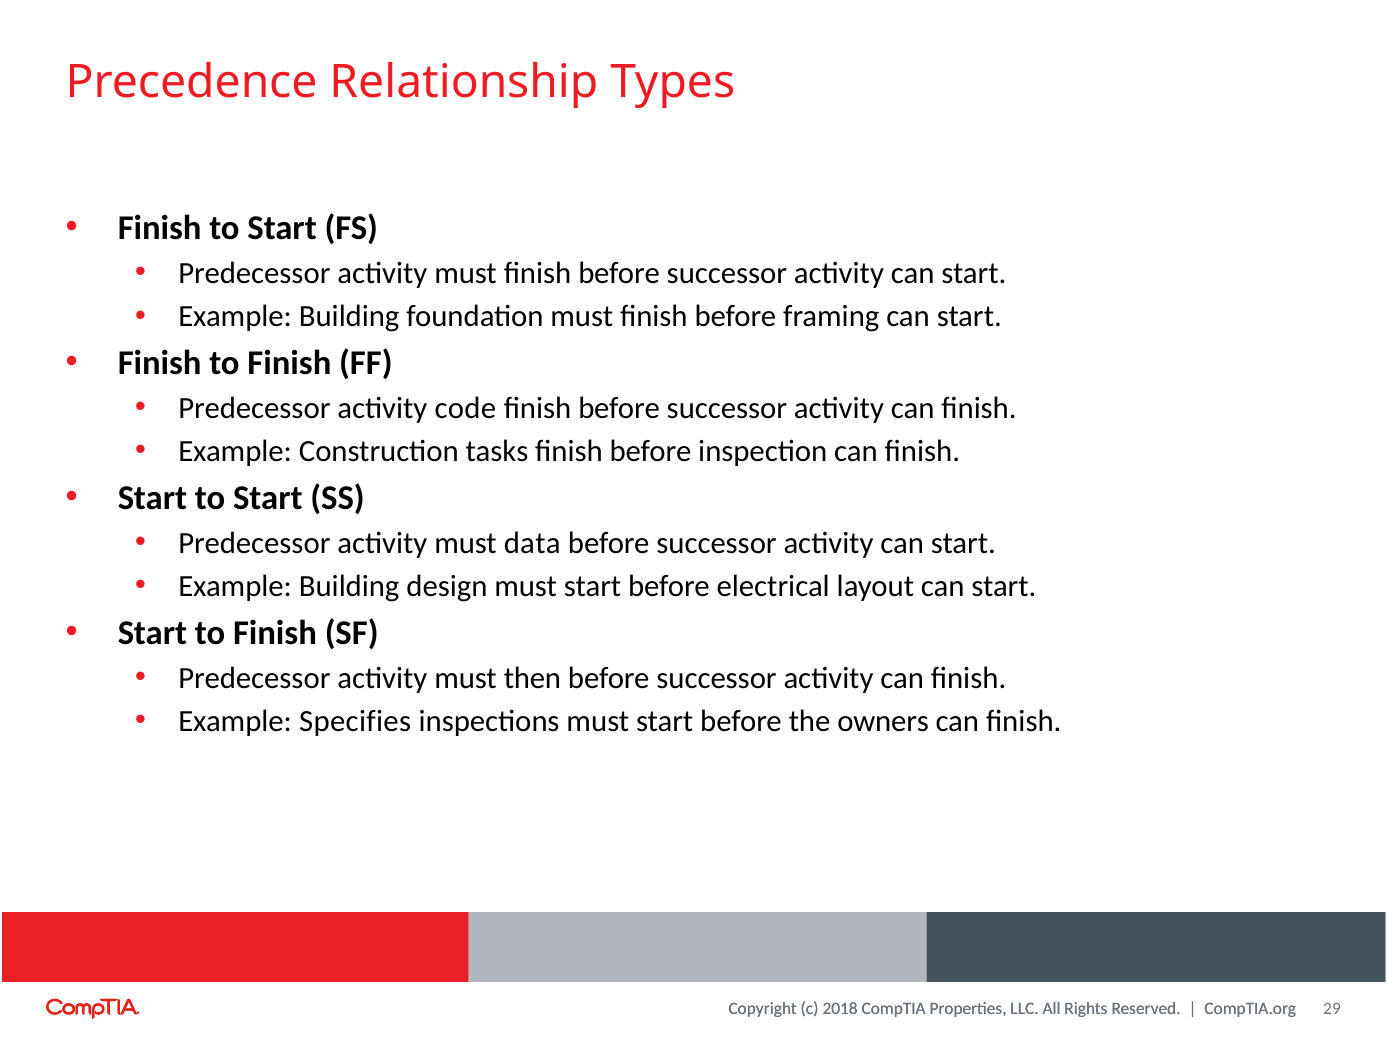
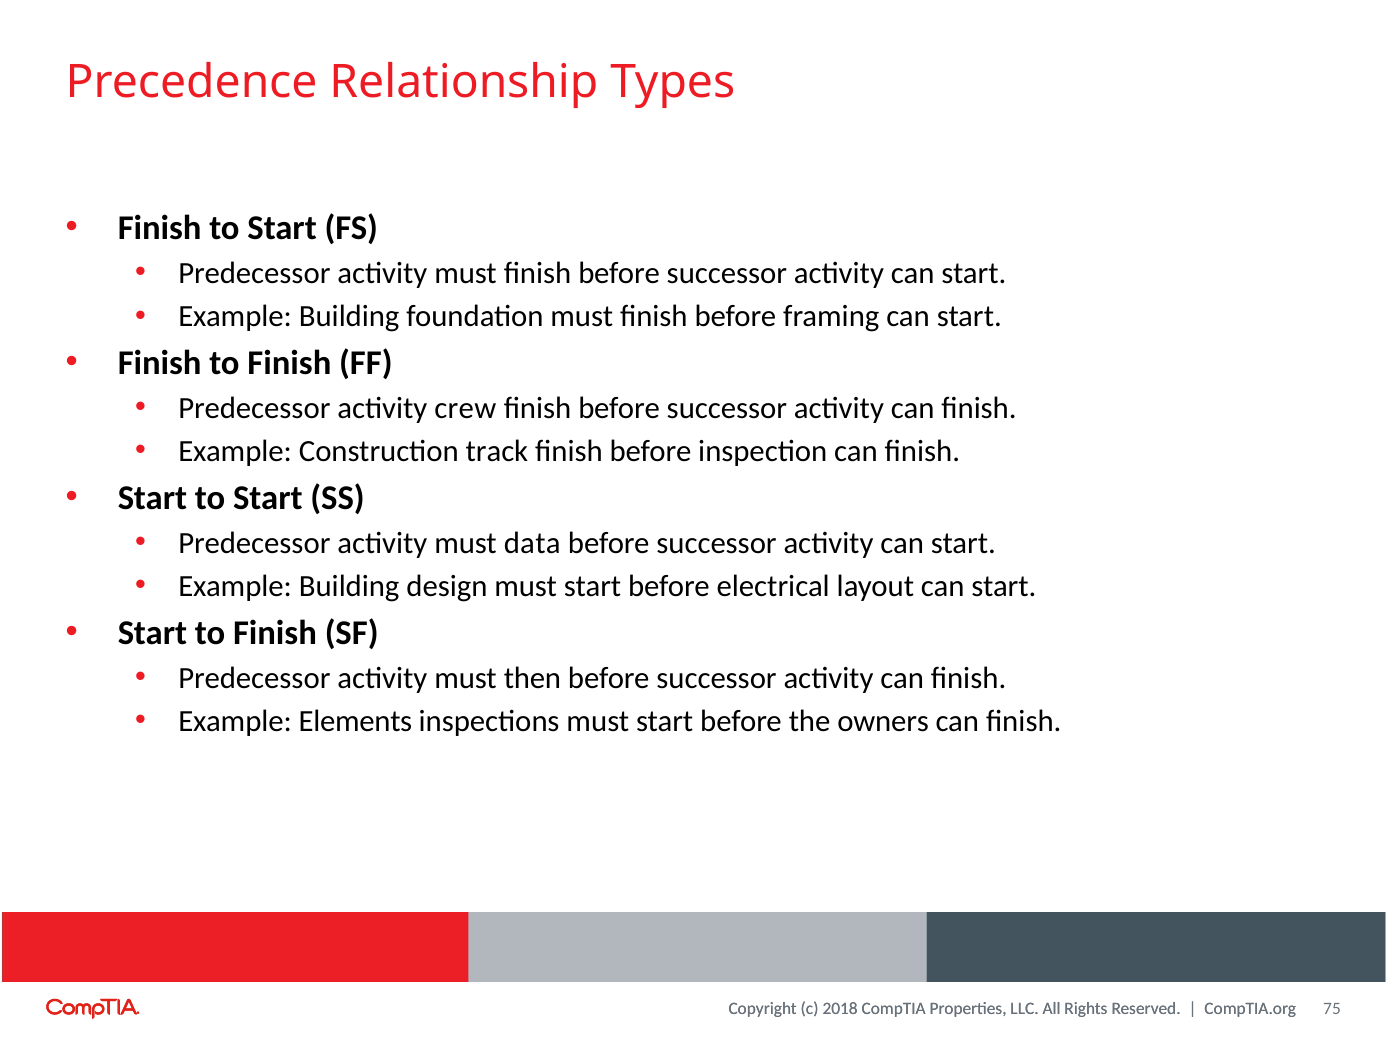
code: code -> crew (465, 408)
tasks: tasks -> track (497, 452)
Specifies: Specifies -> Elements (355, 721)
29: 29 -> 75 (1332, 1009)
